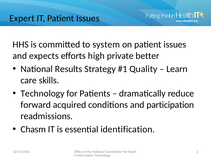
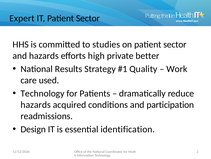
IT Patient Issues: Issues -> Sector (88, 18)
system: system -> studies (106, 44)
on patient issues: issues -> sector (175, 44)
and expects: expects -> hazards (44, 56)
Learn: Learn -> Work (177, 69)
skills: skills -> used (49, 80)
forward: forward -> hazards (36, 104)
Chasm: Chasm -> Design (33, 129)
